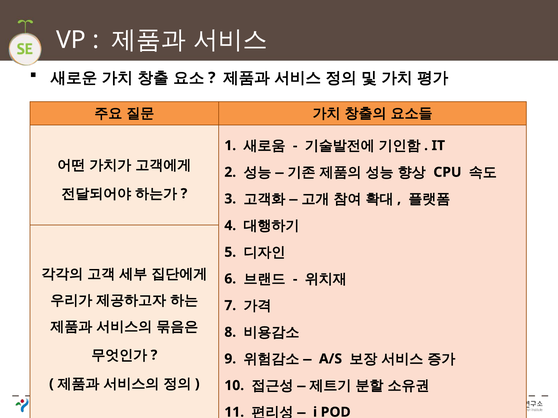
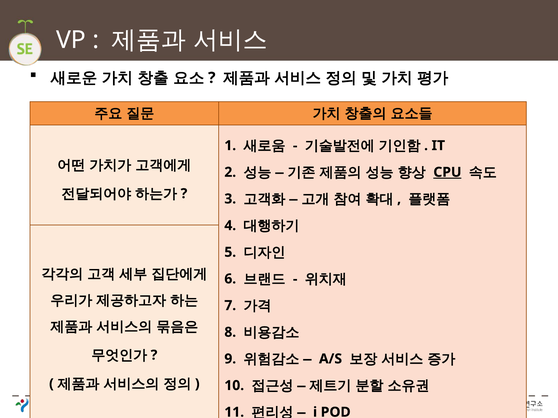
CPU underline: none -> present (447, 172)
